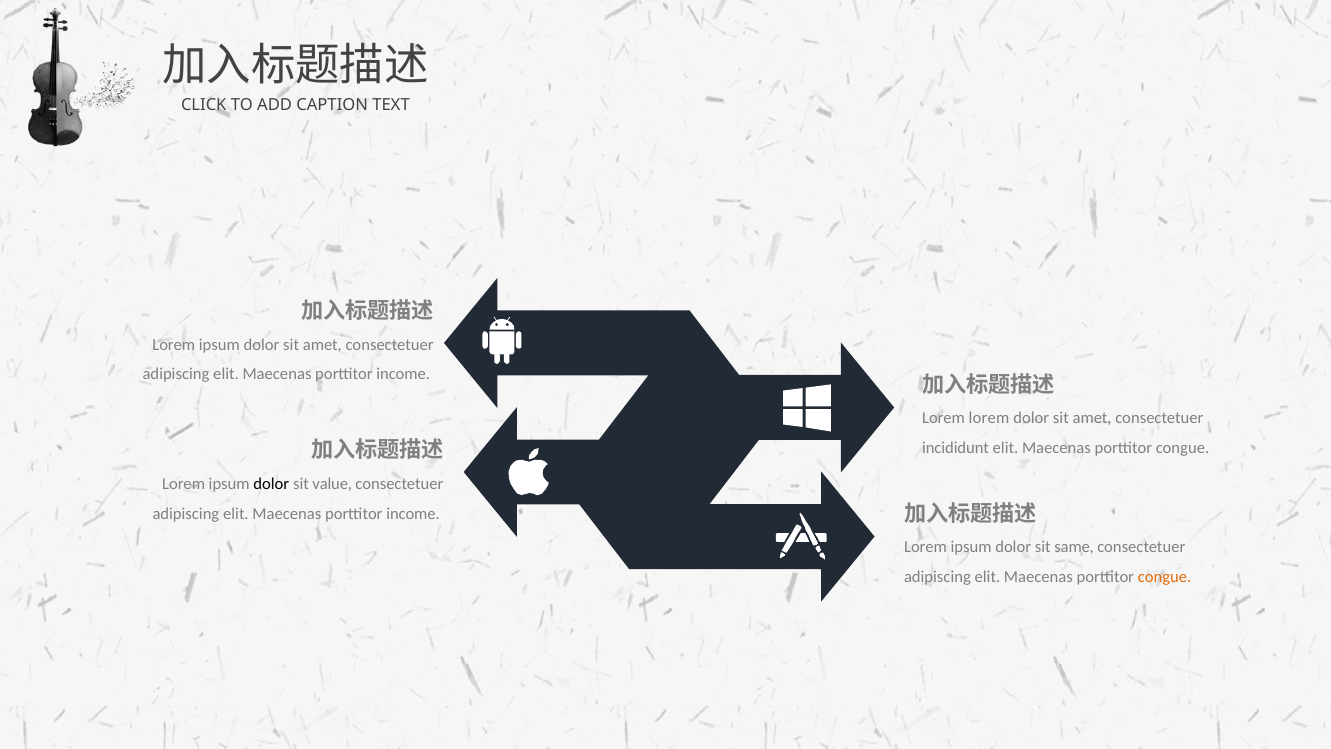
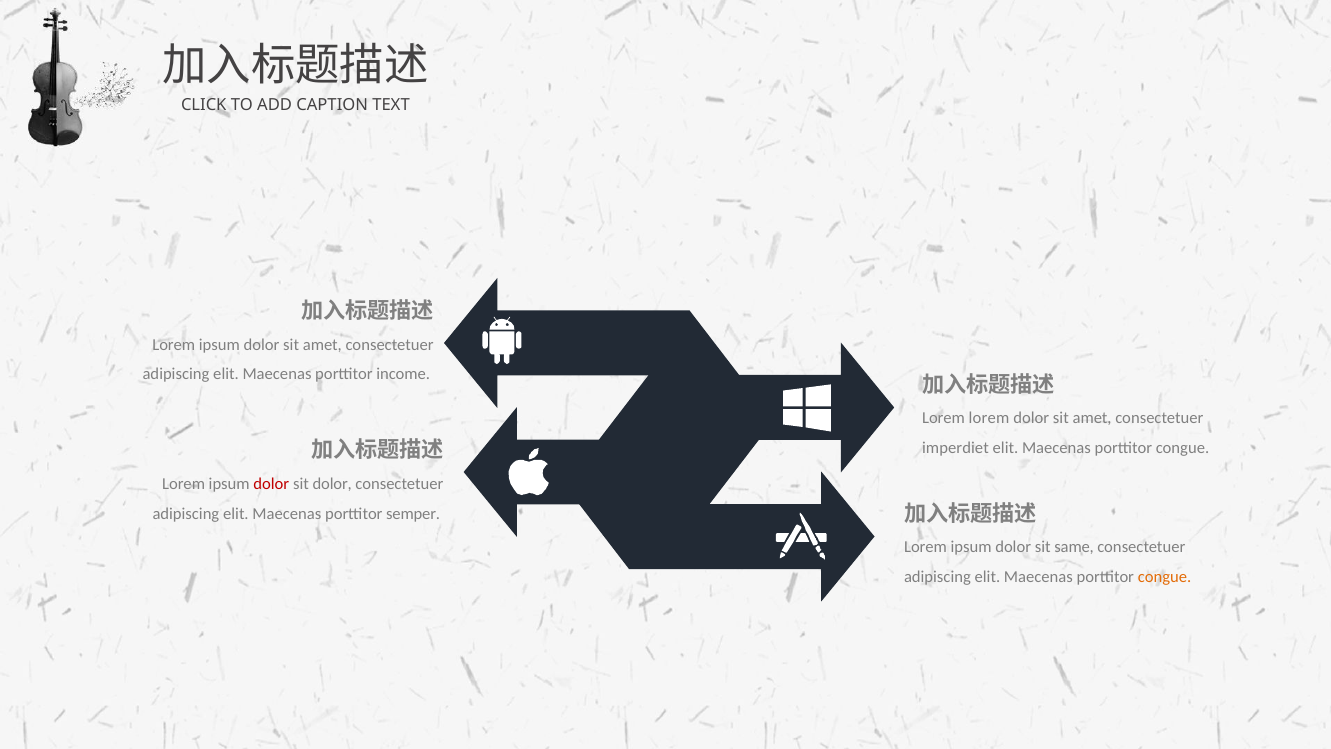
incididunt: incididunt -> imperdiet (955, 448)
dolor colour: black -> red (271, 484)
sit value: value -> dolor (332, 484)
income: income -> semper (413, 513)
